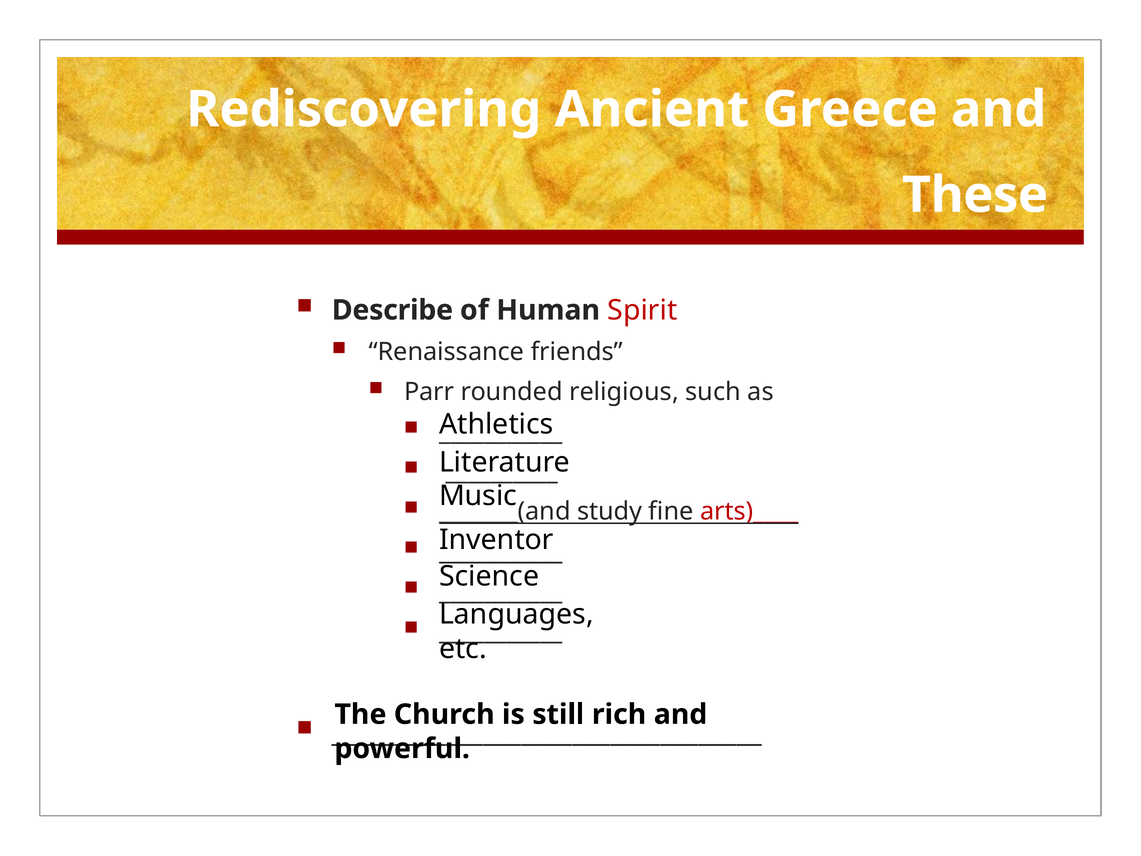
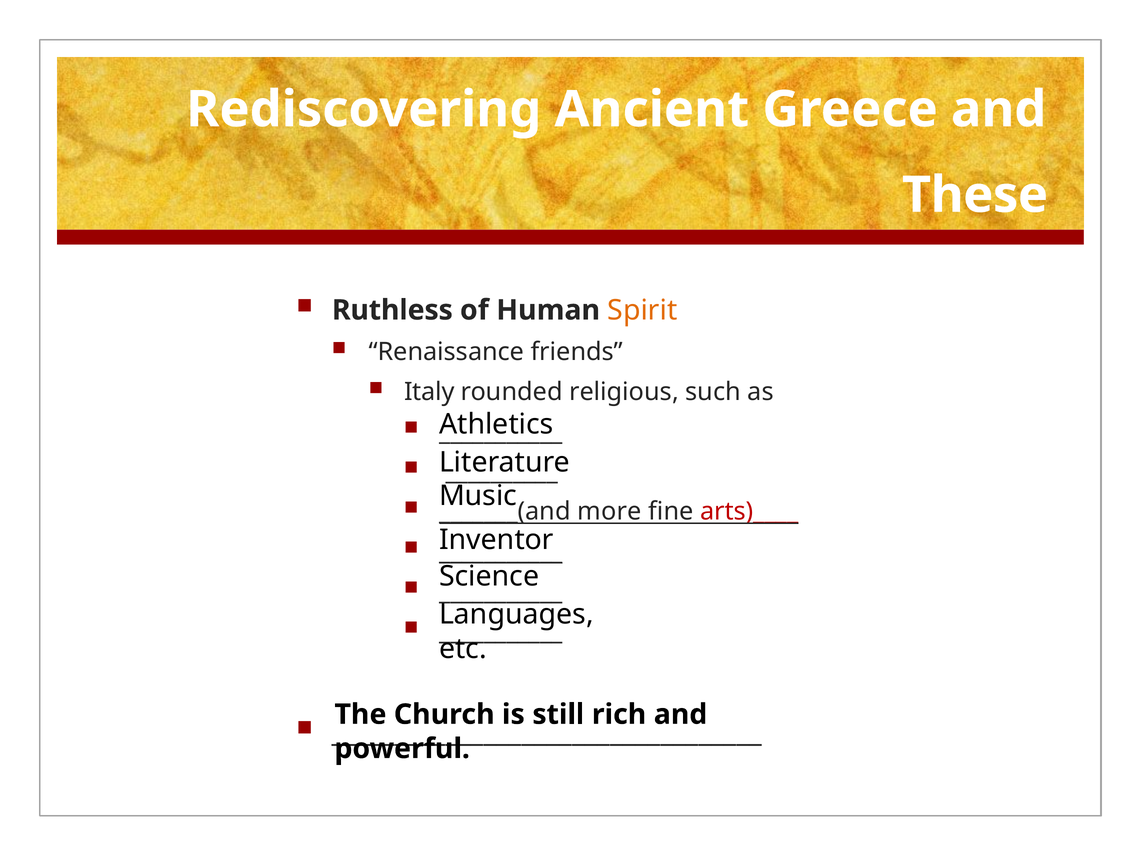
Describe: Describe -> Ruthless (392, 310)
Spirit colour: red -> orange (642, 310)
Parr: Parr -> Italy (429, 392)
study: study -> more (609, 511)
